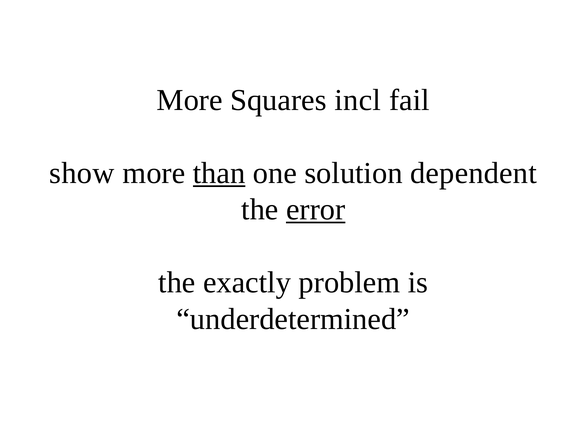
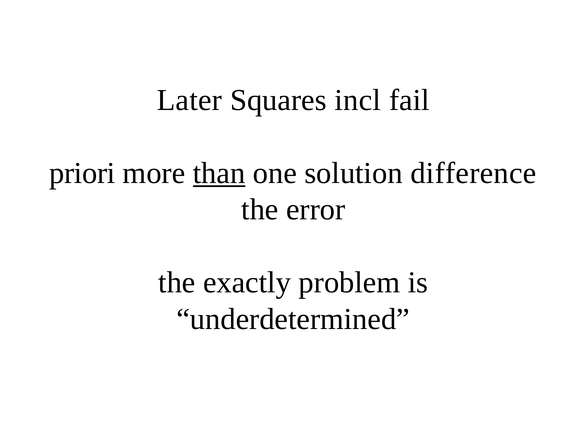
More: More -> Later (189, 100)
show: show -> priori (82, 173)
dependent: dependent -> difference (473, 173)
error underline: present -> none (316, 210)
